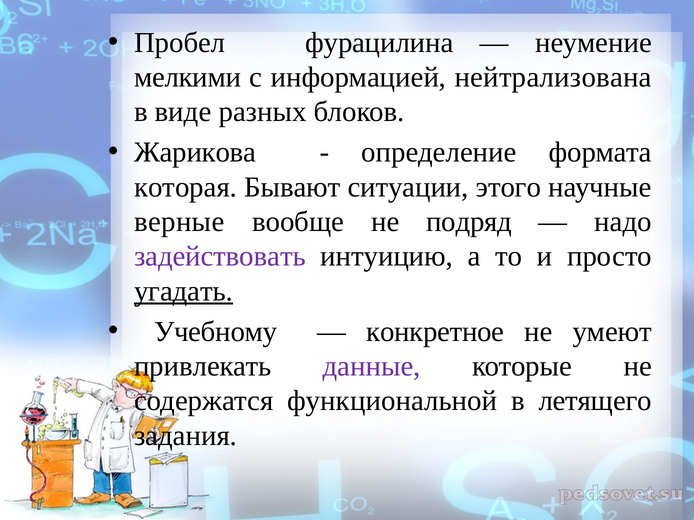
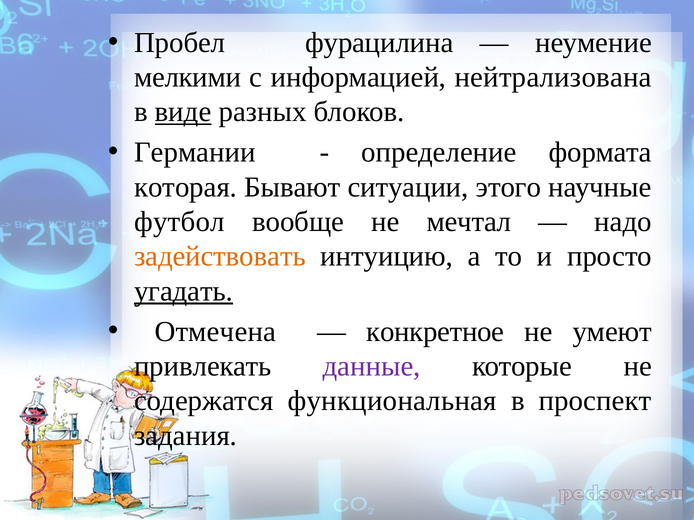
виде underline: none -> present (183, 112)
Жарикова: Жарикова -> Германии (195, 153)
верные: верные -> футбол (179, 222)
подряд: подряд -> мечтал (469, 222)
задействовать colour: purple -> orange (220, 257)
Учебному: Учебному -> Отмечена (215, 332)
функциональной: функциональной -> функциональная (392, 401)
летящего: летящего -> проспект (595, 401)
